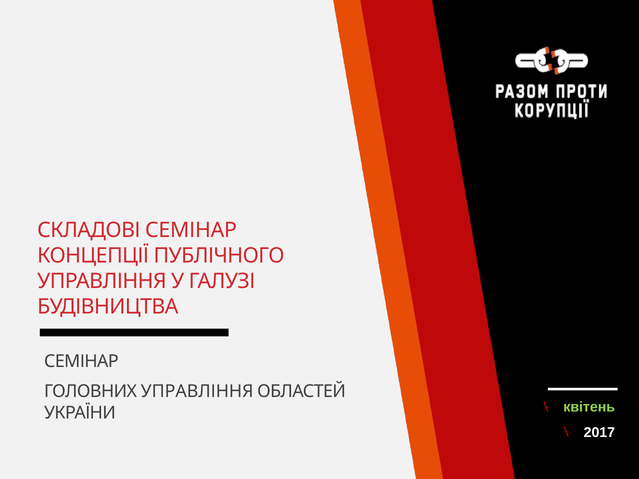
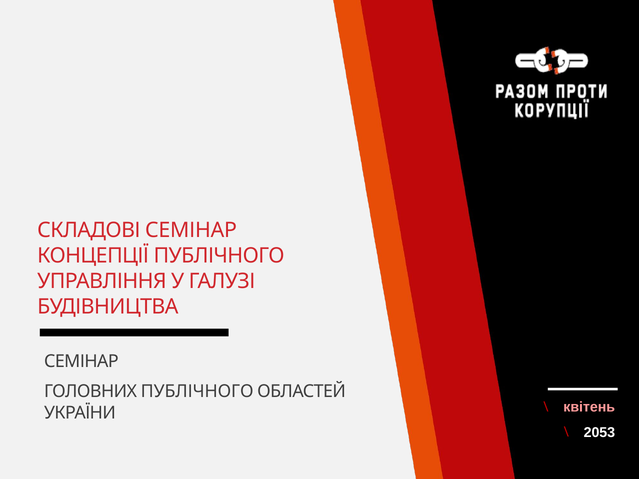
ГОЛОВНИХ УПРАВЛІННЯ: УПРАВЛІННЯ -> ПУБЛІЧНОГО (197, 392)
квітень colour: light green -> pink (589, 408)
2017: 2017 -> 2053 (599, 433)
